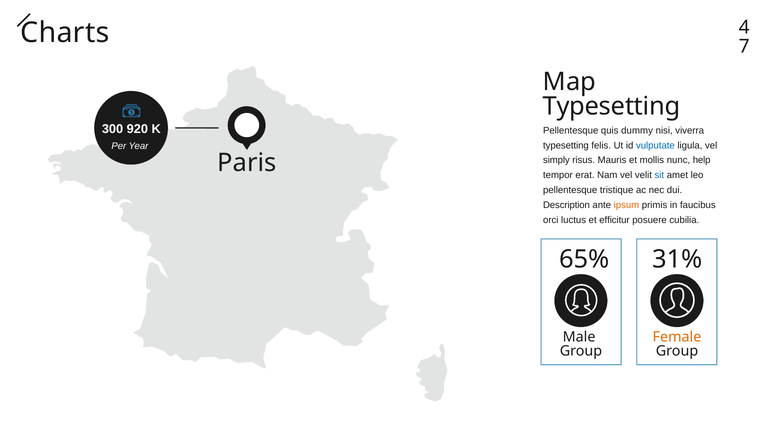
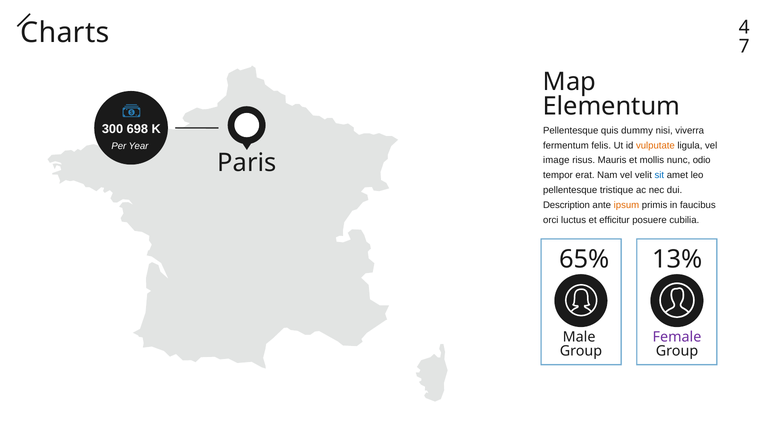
Typesetting: Typesetting -> Elementum (611, 107)
920: 920 -> 698 (137, 129)
typesetting: typesetting -> fermentum (566, 145)
vulputate colour: blue -> orange (655, 145)
simply: simply -> image (556, 160)
help: help -> odio (702, 160)
31%: 31% -> 13% (677, 259)
Female colour: orange -> purple (677, 337)
